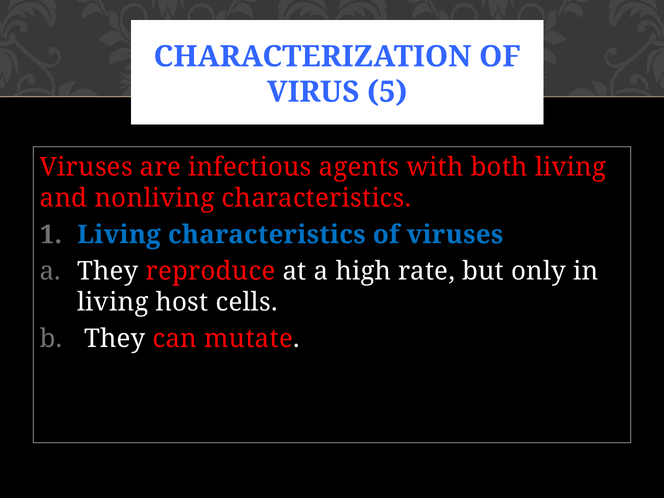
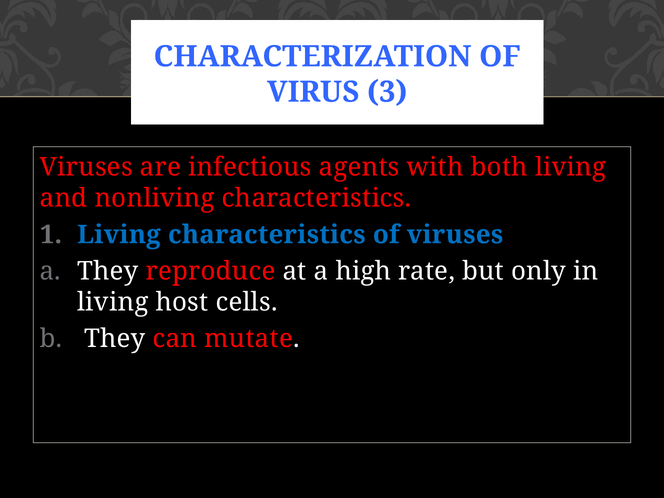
5: 5 -> 3 (387, 92)
